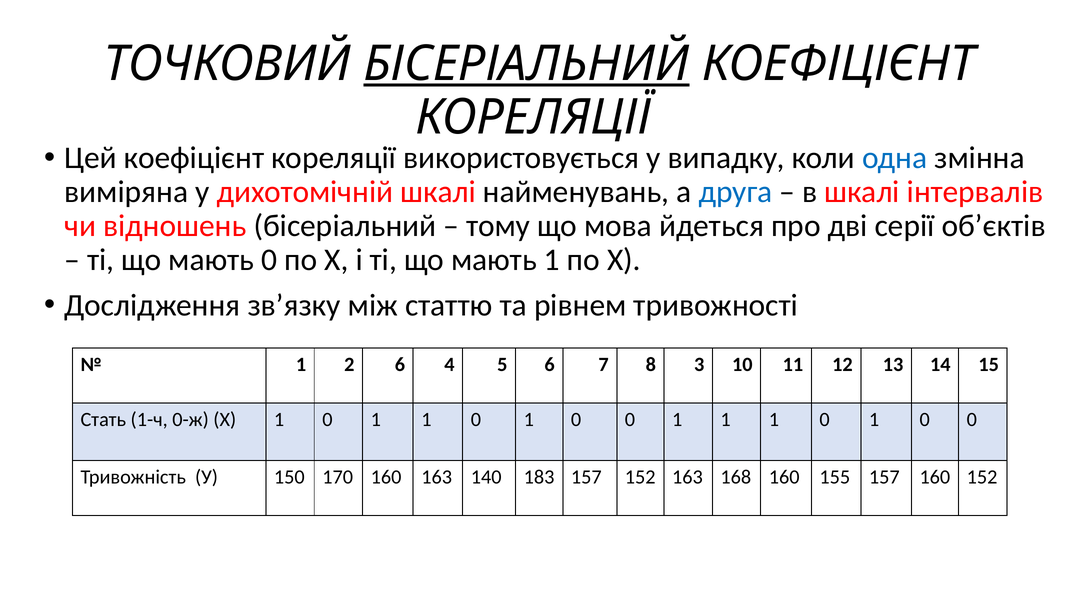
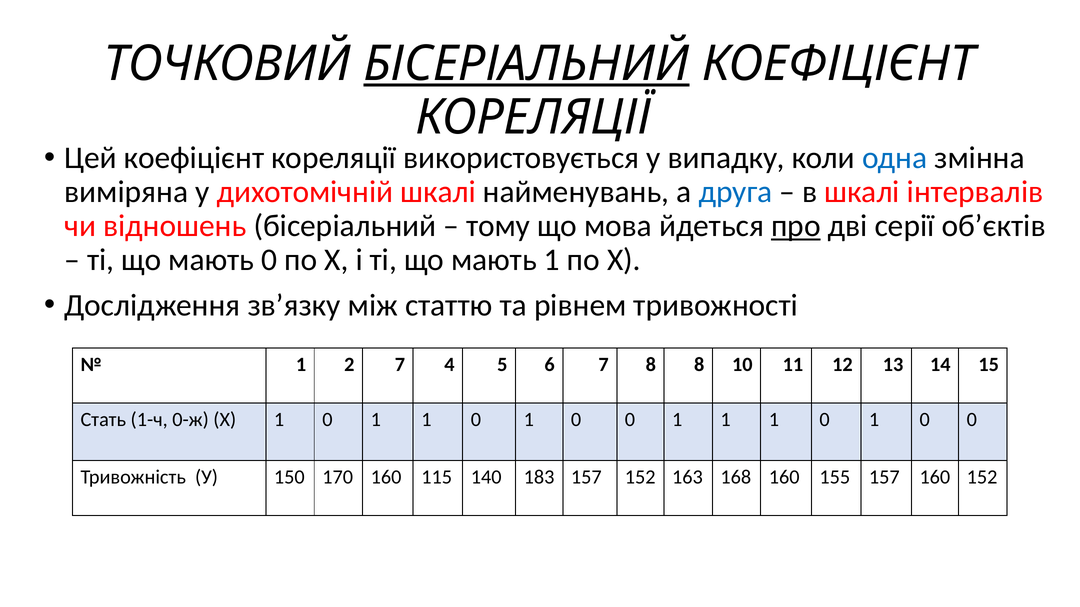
про underline: none -> present (796, 226)
2 6: 6 -> 7 (400, 365)
8 3: 3 -> 8 (699, 365)
160 163: 163 -> 115 (437, 477)
